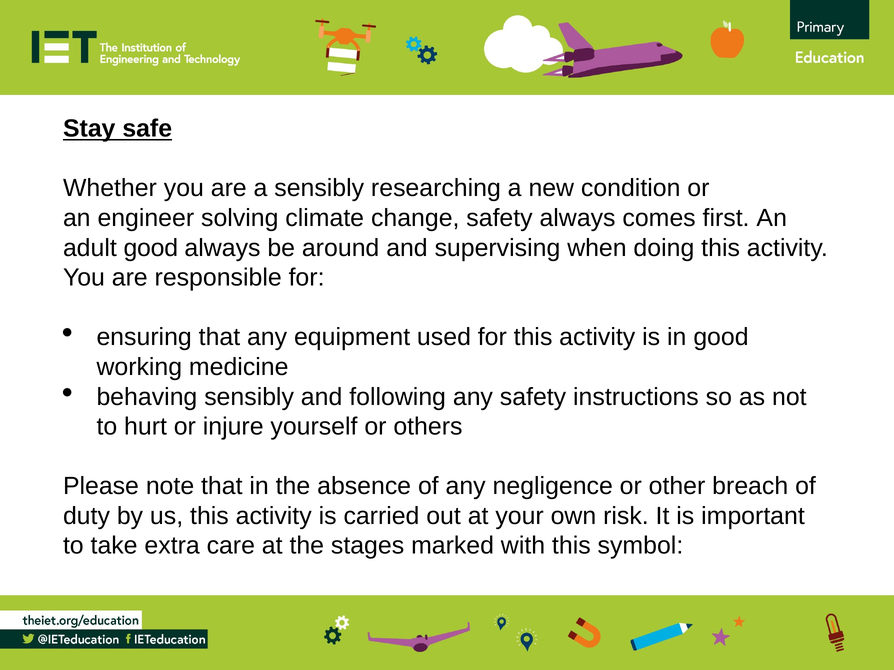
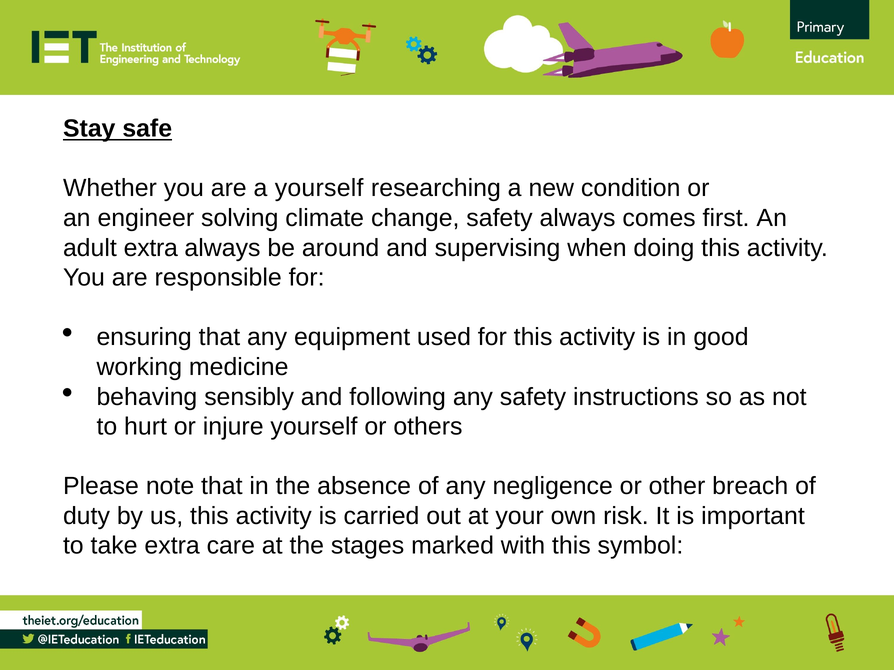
a sensibly: sensibly -> yourself (319, 188)
adult good: good -> extra (151, 248)
